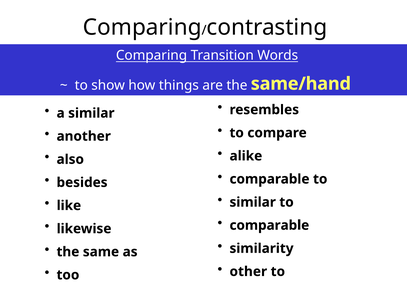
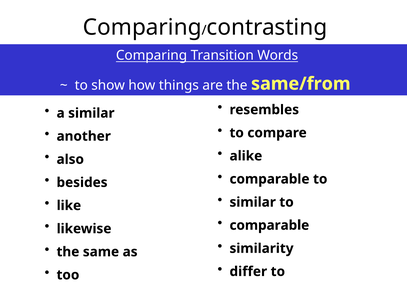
same/hand: same/hand -> same/from (301, 84)
other: other -> differ (248, 271)
